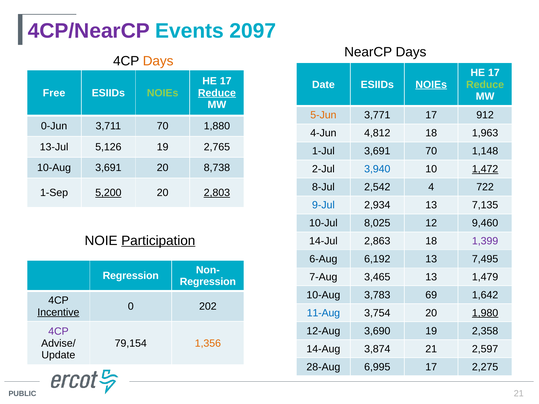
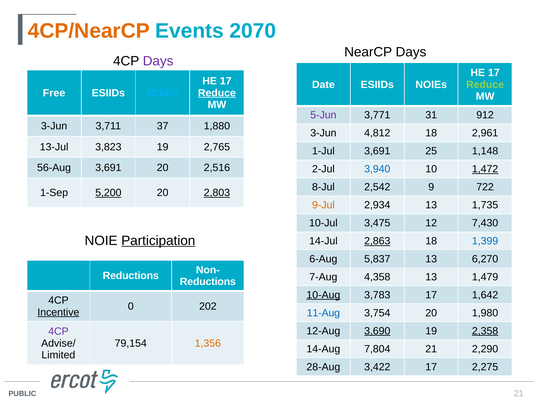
4CP/NearCP colour: purple -> orange (89, 31)
2097: 2097 -> 2070 (253, 31)
Days colour: orange -> purple (158, 61)
NOIEs underline: present -> none (431, 85)
NOIEs colour: light green -> light blue (163, 93)
5-Jun colour: orange -> purple (323, 115)
3,771 17: 17 -> 31 (431, 115)
0-Jun: 0-Jun -> 3-Jun (54, 126)
3,711 70: 70 -> 37 (163, 126)
4-Jun: 4-Jun -> 3-Jun (323, 133)
1,963: 1,963 -> 2,961 (485, 133)
5,126: 5,126 -> 3,823 (108, 147)
3,691 70: 70 -> 25 (431, 151)
10-Aug: 10-Aug -> 56-Aug (54, 168)
8,738: 8,738 -> 2,516 (217, 168)
4: 4 -> 9 (431, 187)
9-Jul colour: blue -> orange (323, 205)
7,135: 7,135 -> 1,735 (485, 205)
8,025: 8,025 -> 3,475 (377, 223)
9,460: 9,460 -> 7,430 (485, 223)
2,863 underline: none -> present (377, 241)
1,399 colour: purple -> blue (485, 241)
6,192: 6,192 -> 5,837 (377, 259)
7,495: 7,495 -> 6,270 (485, 259)
Regression: Regression -> Reductions (131, 276)
3,465: 3,465 -> 4,358 (377, 277)
Regression: Regression -> Reductions (208, 282)
10-Aug underline: none -> present (323, 295)
3,783 69: 69 -> 17 (431, 295)
1,980 underline: present -> none (485, 313)
3,690 underline: none -> present (377, 331)
2,358 underline: none -> present (485, 331)
3,874: 3,874 -> 7,804 (377, 349)
2,597: 2,597 -> 2,290 (485, 349)
Update: Update -> Limited (58, 355)
6,995: 6,995 -> 3,422 (377, 367)
